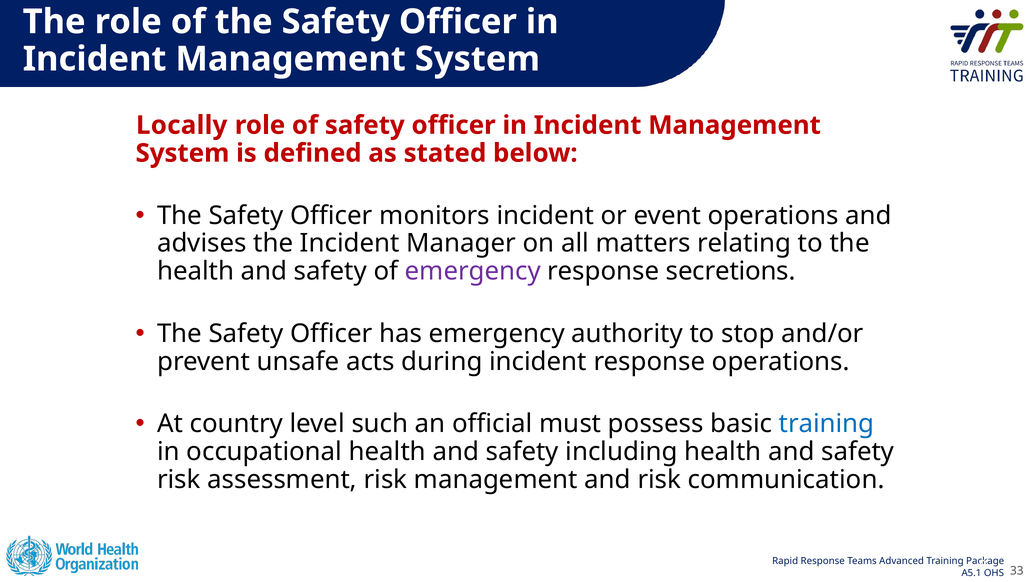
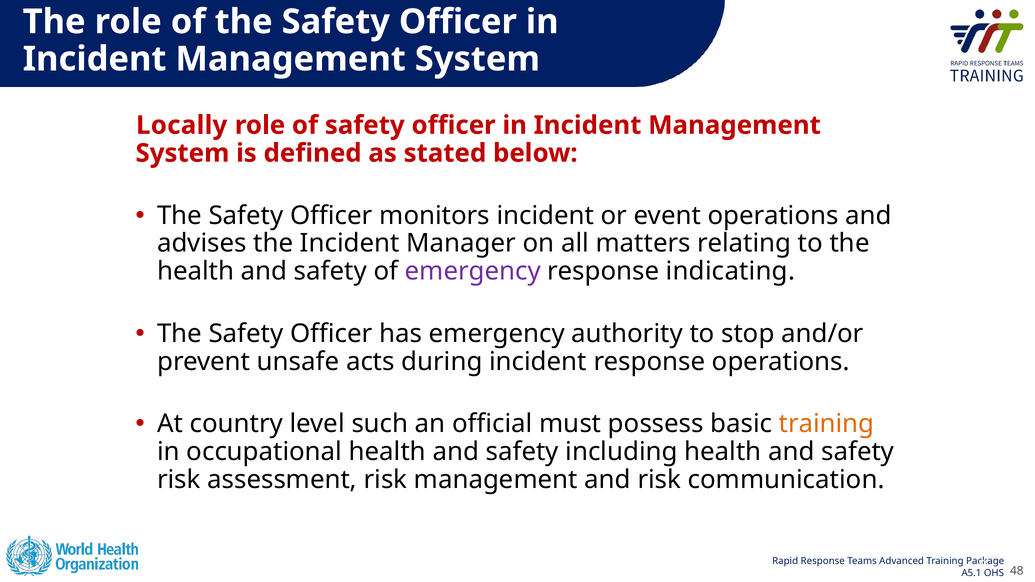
secretions: secretions -> indicating (730, 271)
training colour: blue -> orange (827, 424)
33: 33 -> 48 (1017, 571)
